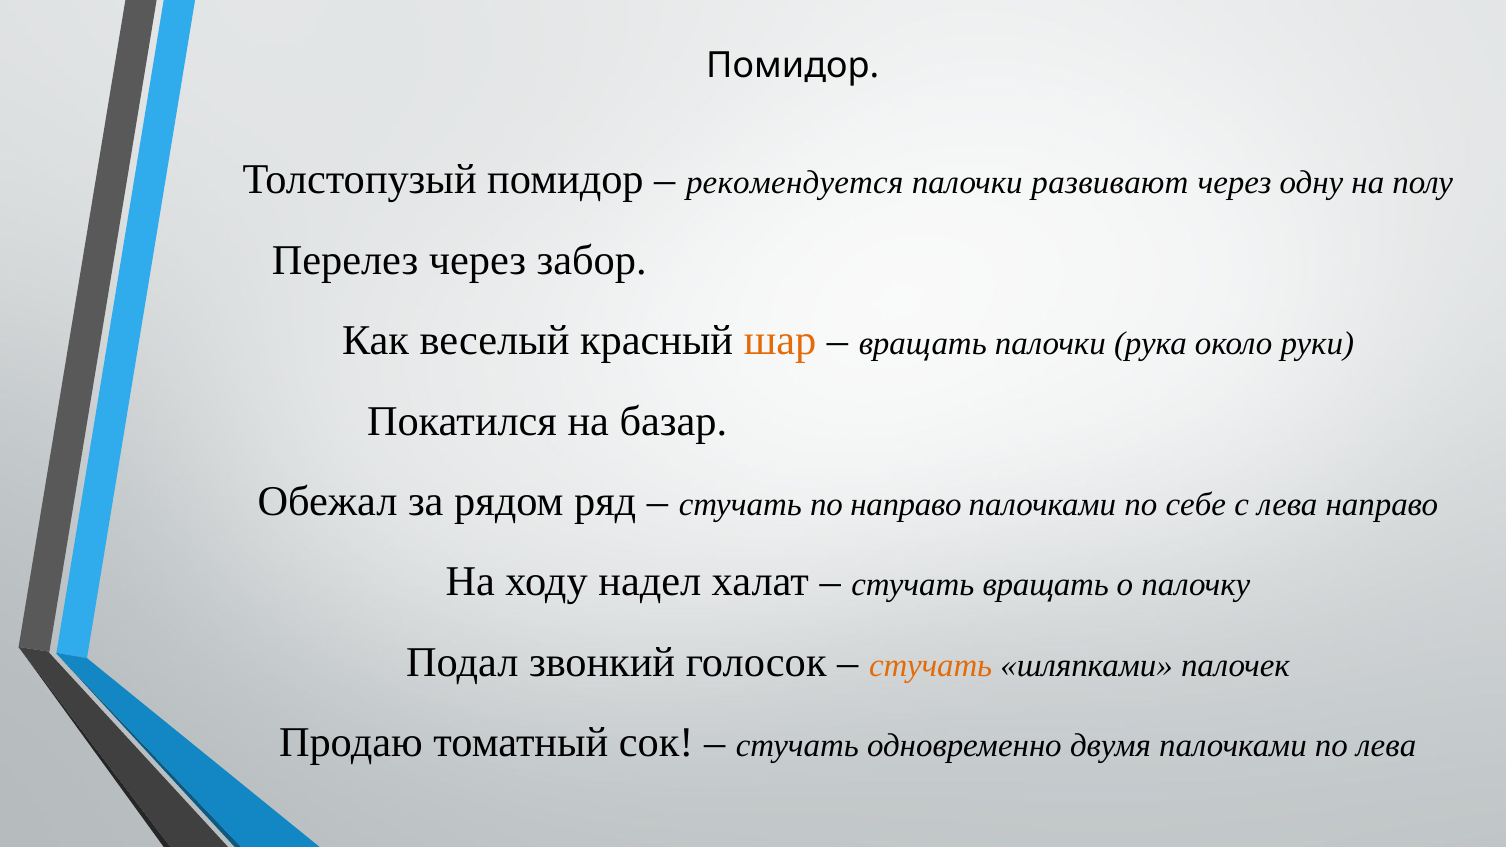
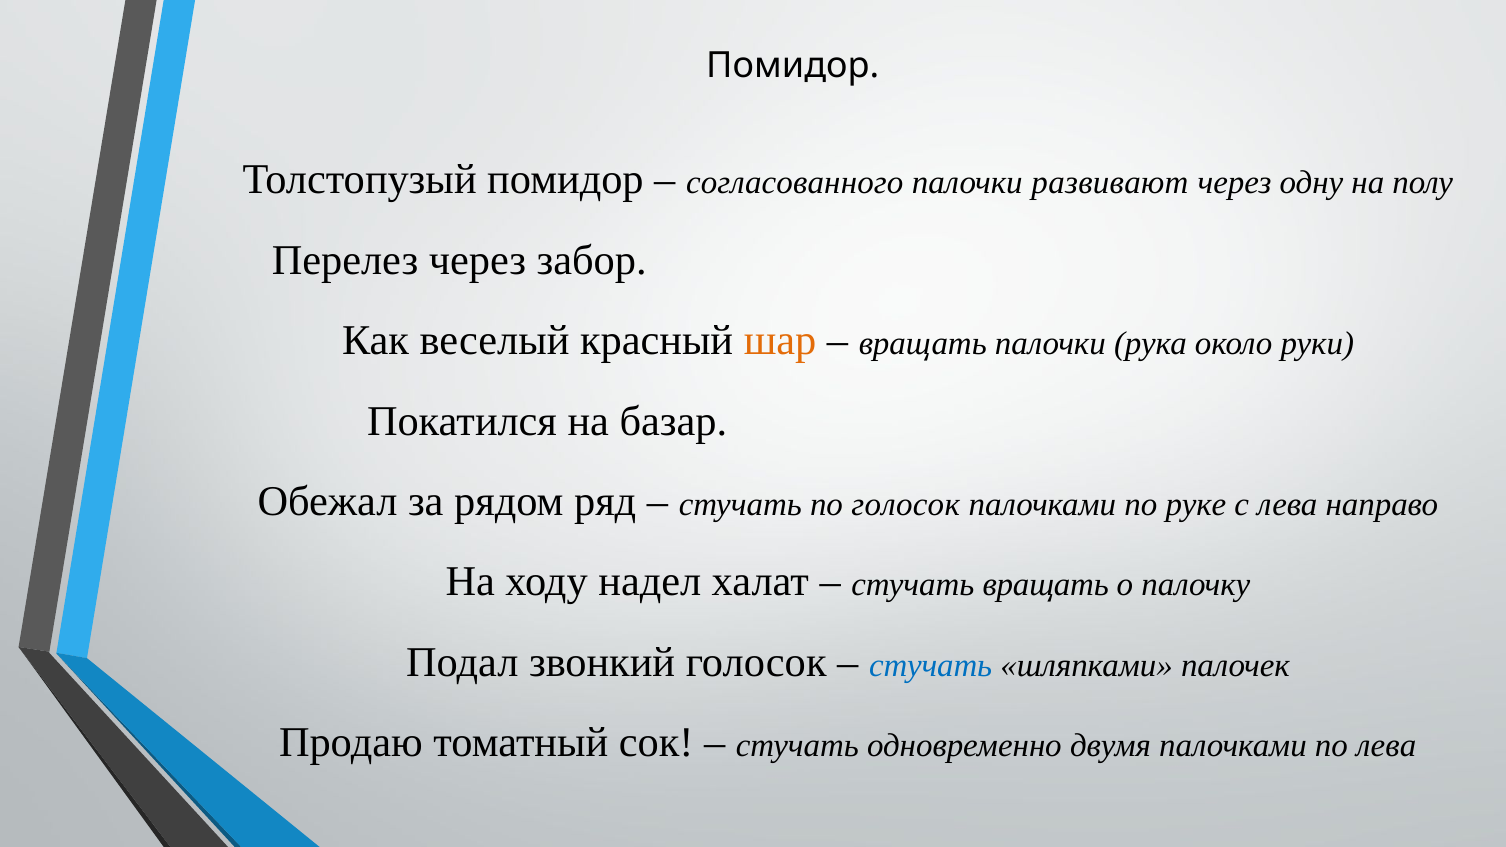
рекомендуется: рекомендуется -> согласованного (795, 183)
по направо: направо -> голосок (906, 505)
себе: себе -> руке (1196, 505)
стучать colour: orange -> blue (931, 665)
